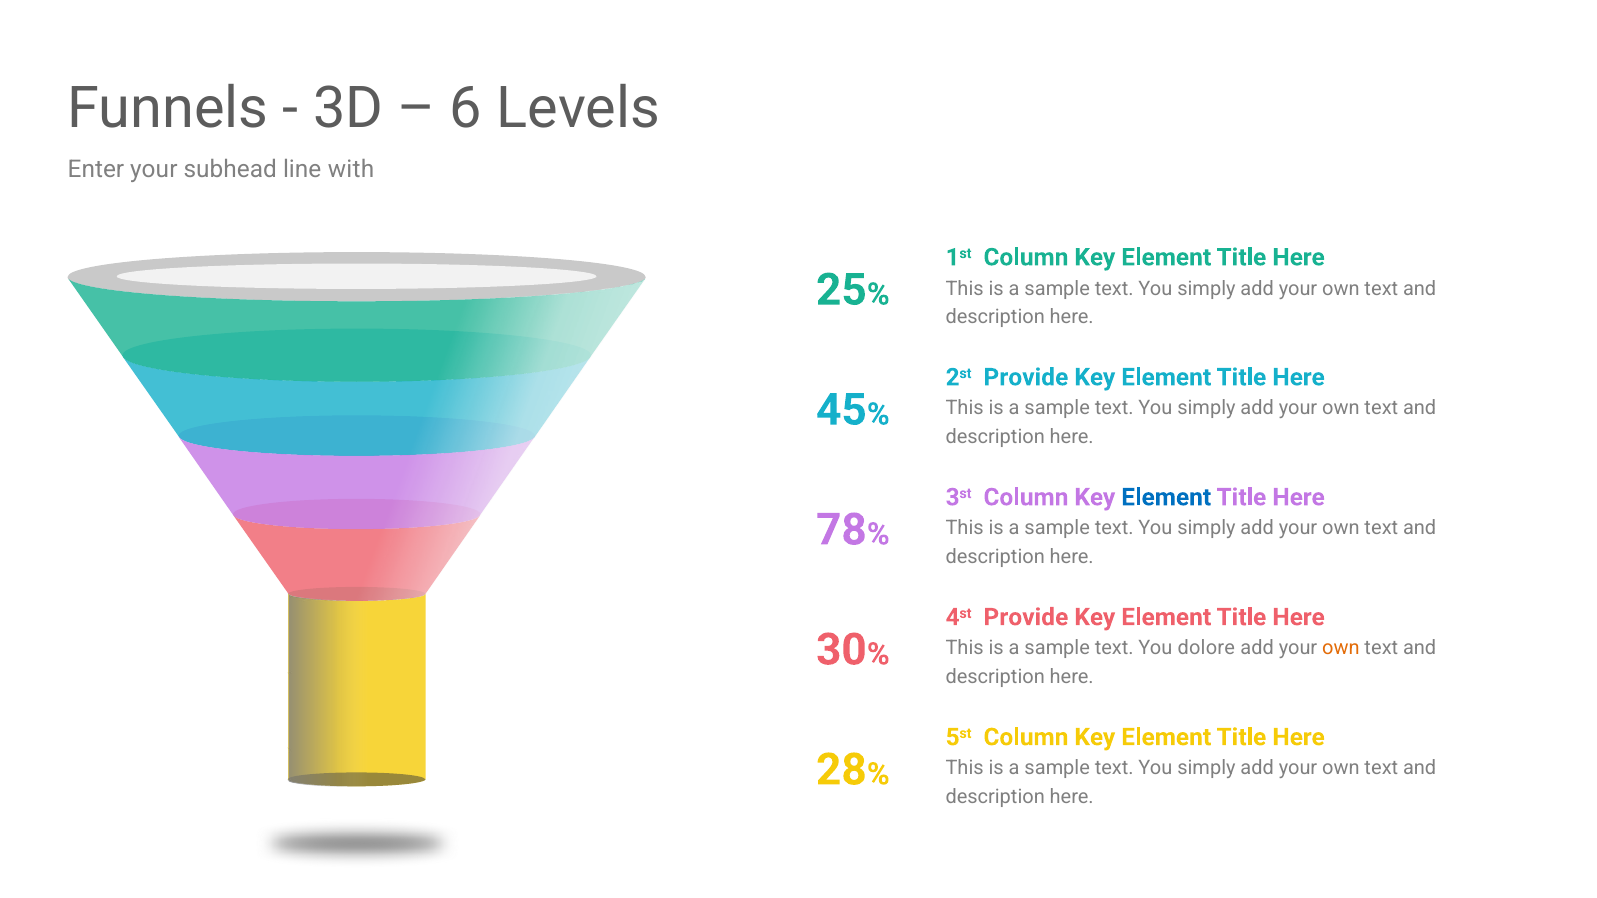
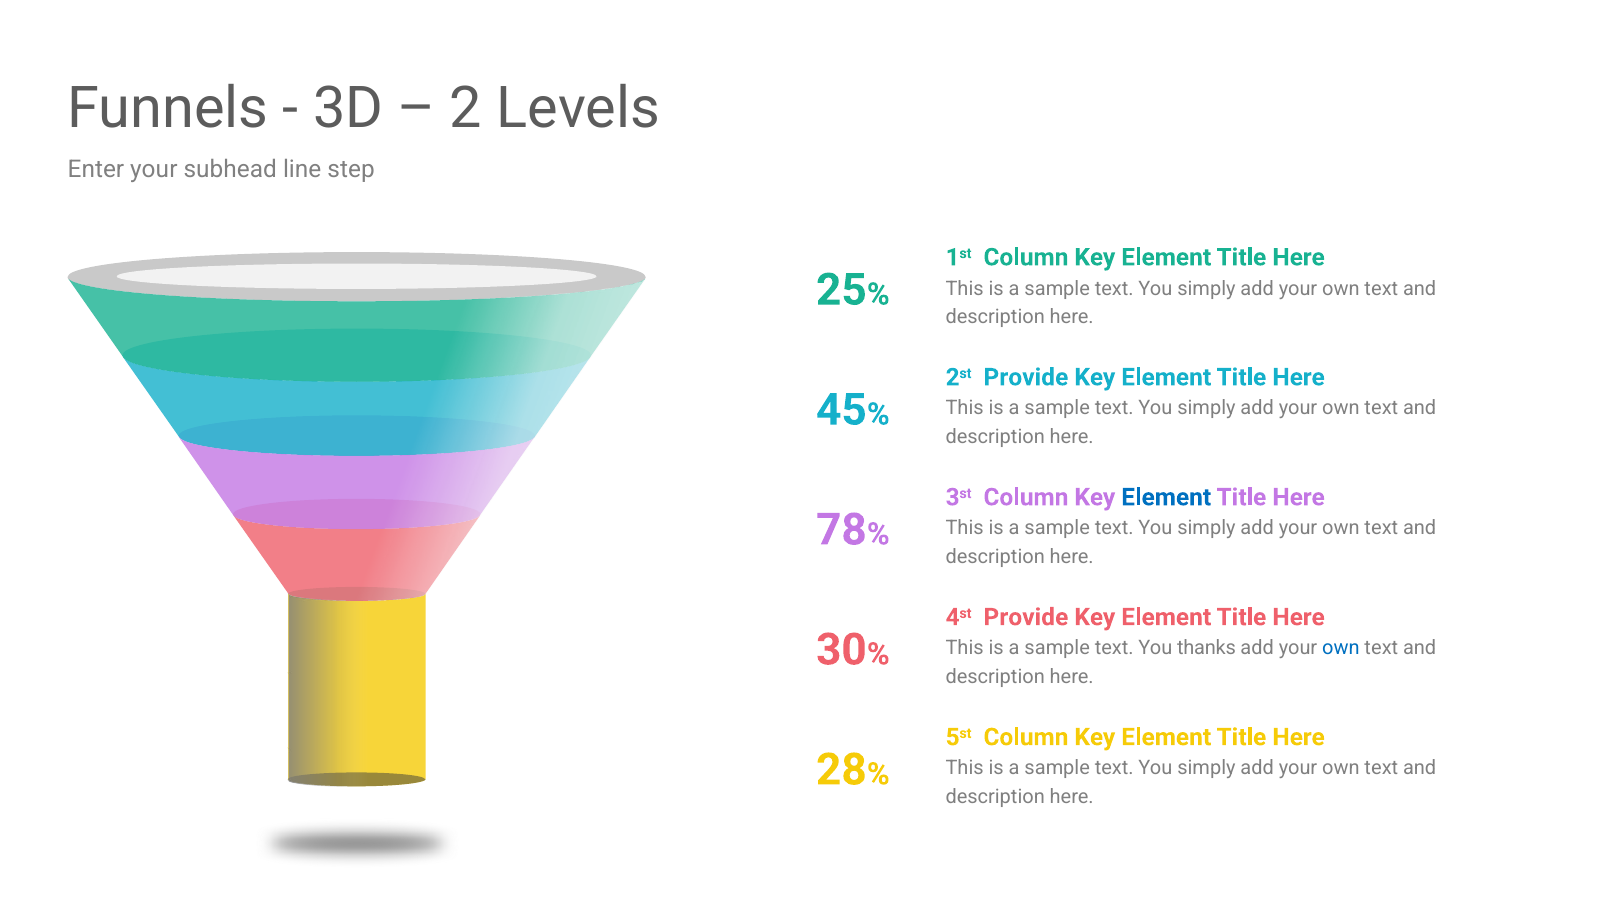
6: 6 -> 2 (466, 109)
with: with -> step (351, 169)
dolore: dolore -> thanks (1207, 649)
own colour: orange -> blue (1341, 649)
